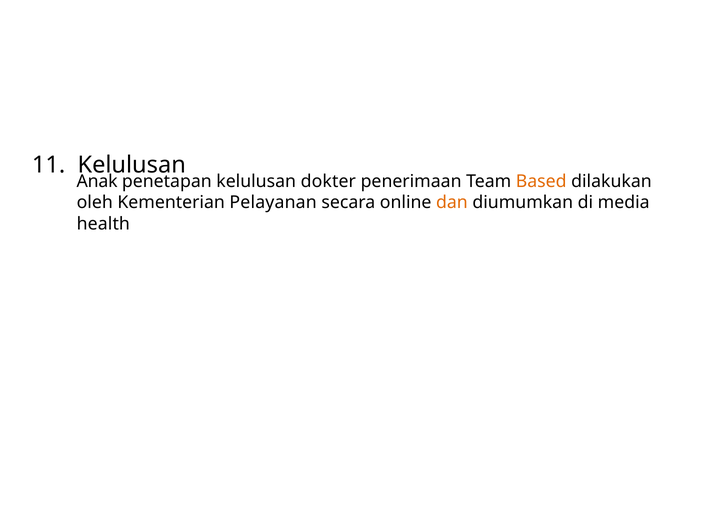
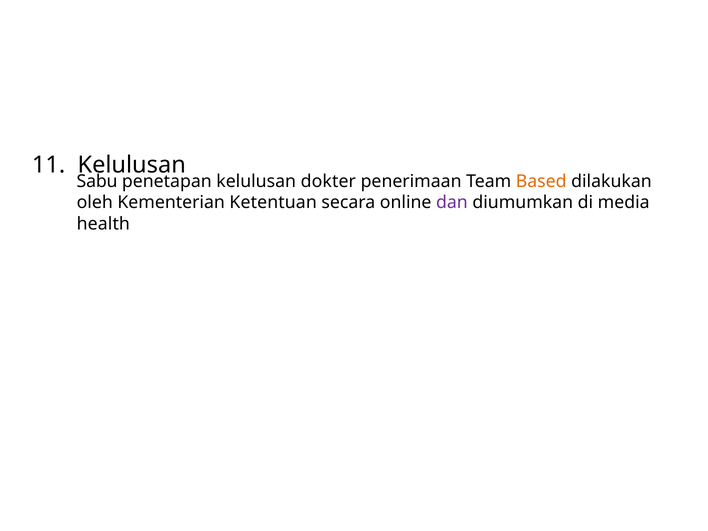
Anak: Anak -> Sabu (97, 181)
Pelayanan: Pelayanan -> Ketentuan (273, 203)
dan colour: orange -> purple (452, 203)
